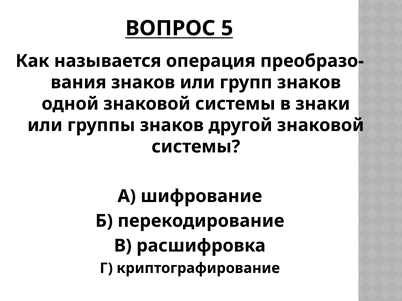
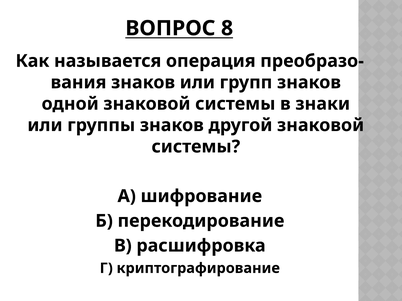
5: 5 -> 8 (227, 28)
